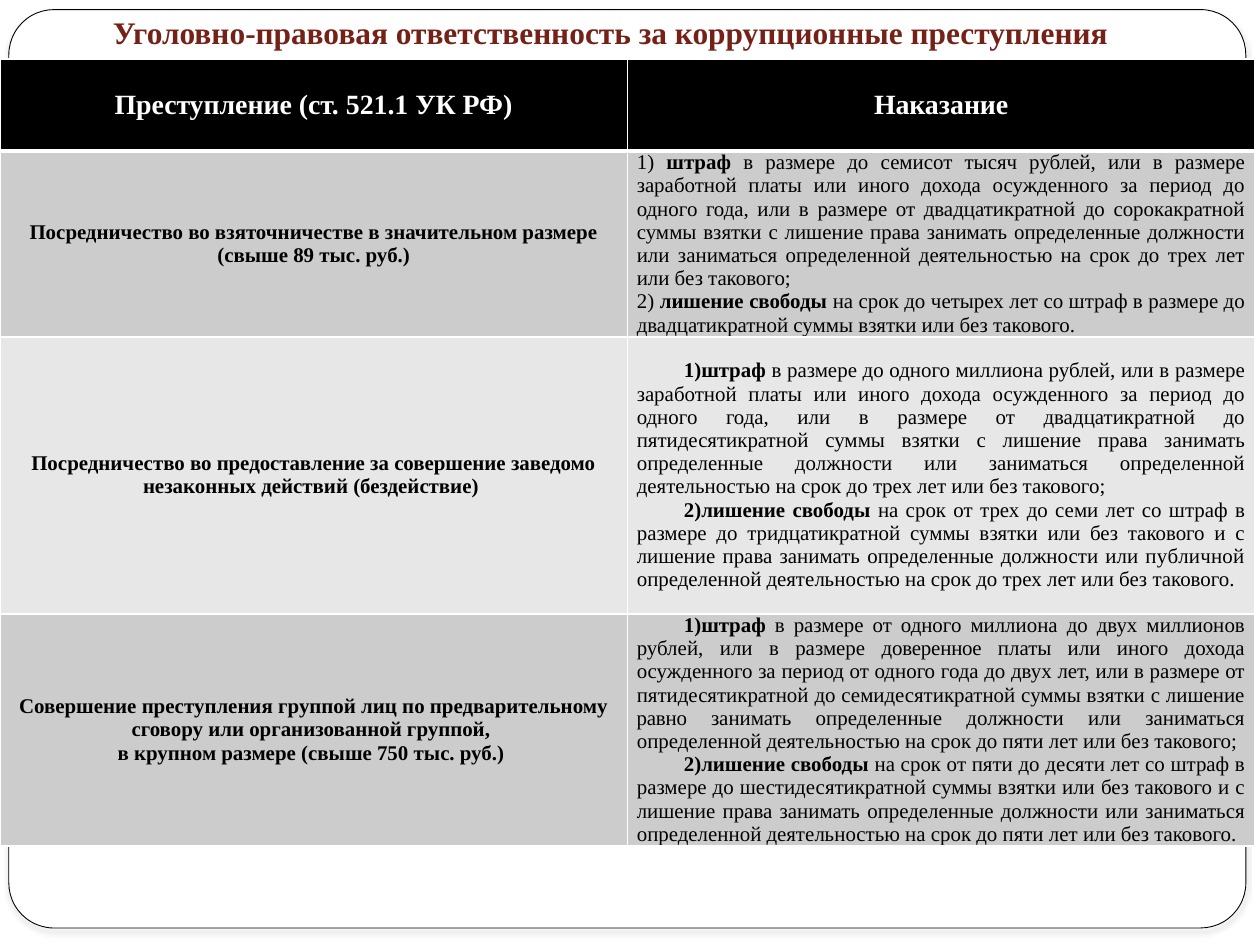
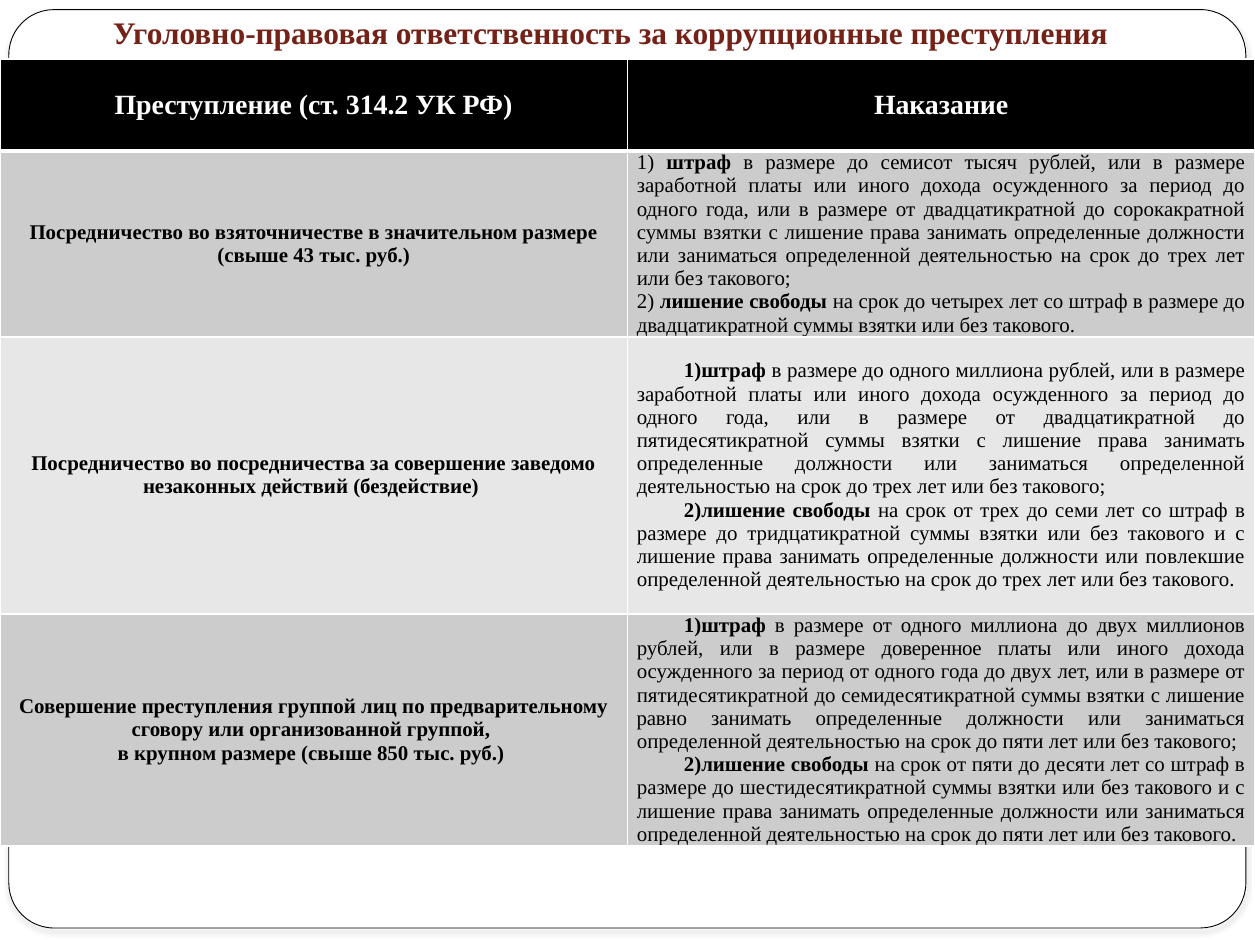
521.1: 521.1 -> 314.2 (377, 105)
89: 89 -> 43 (304, 256)
предоставление: предоставление -> посредничества (291, 464)
публичной: публичной -> повлекшие (1195, 557)
750: 750 -> 850 (393, 753)
